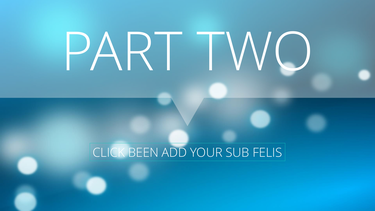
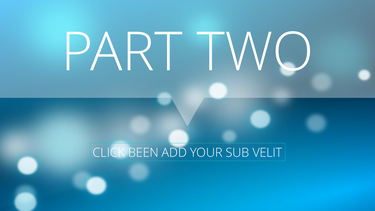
FELIS: FELIS -> VELIT (267, 153)
